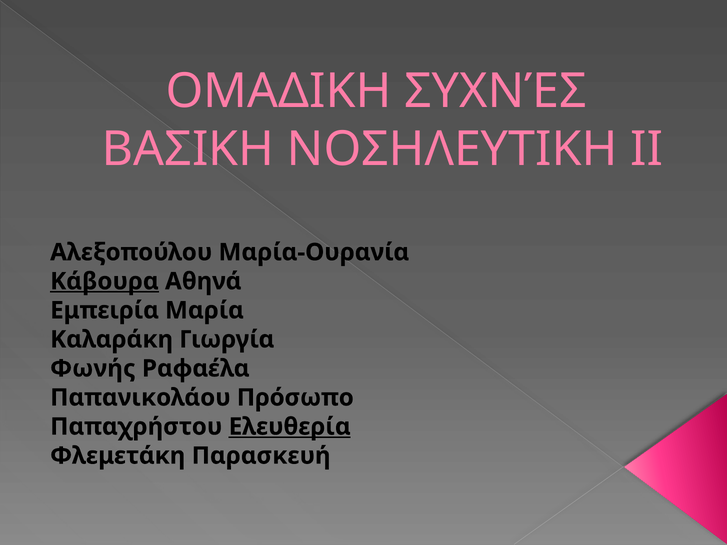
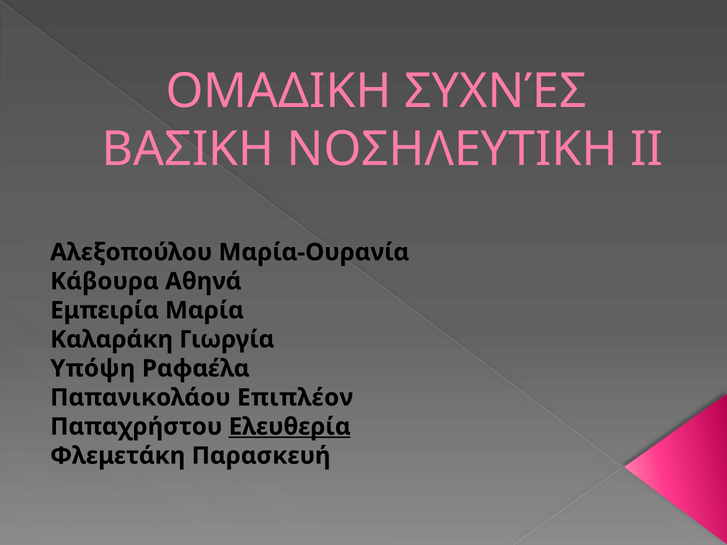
Κάβουρα underline: present -> none (104, 281)
Φωνής: Φωνής -> Υπόψη (93, 369)
Πρόσωπο: Πρόσωπο -> Επιπλέον (295, 398)
